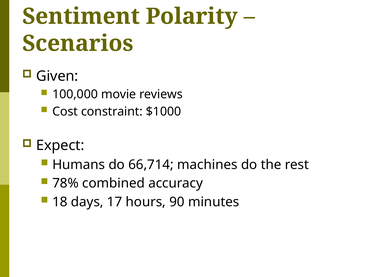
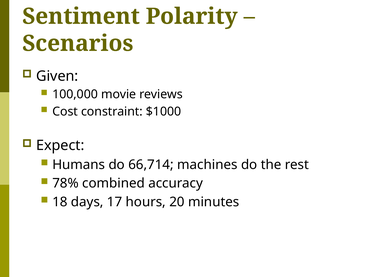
90: 90 -> 20 (177, 202)
